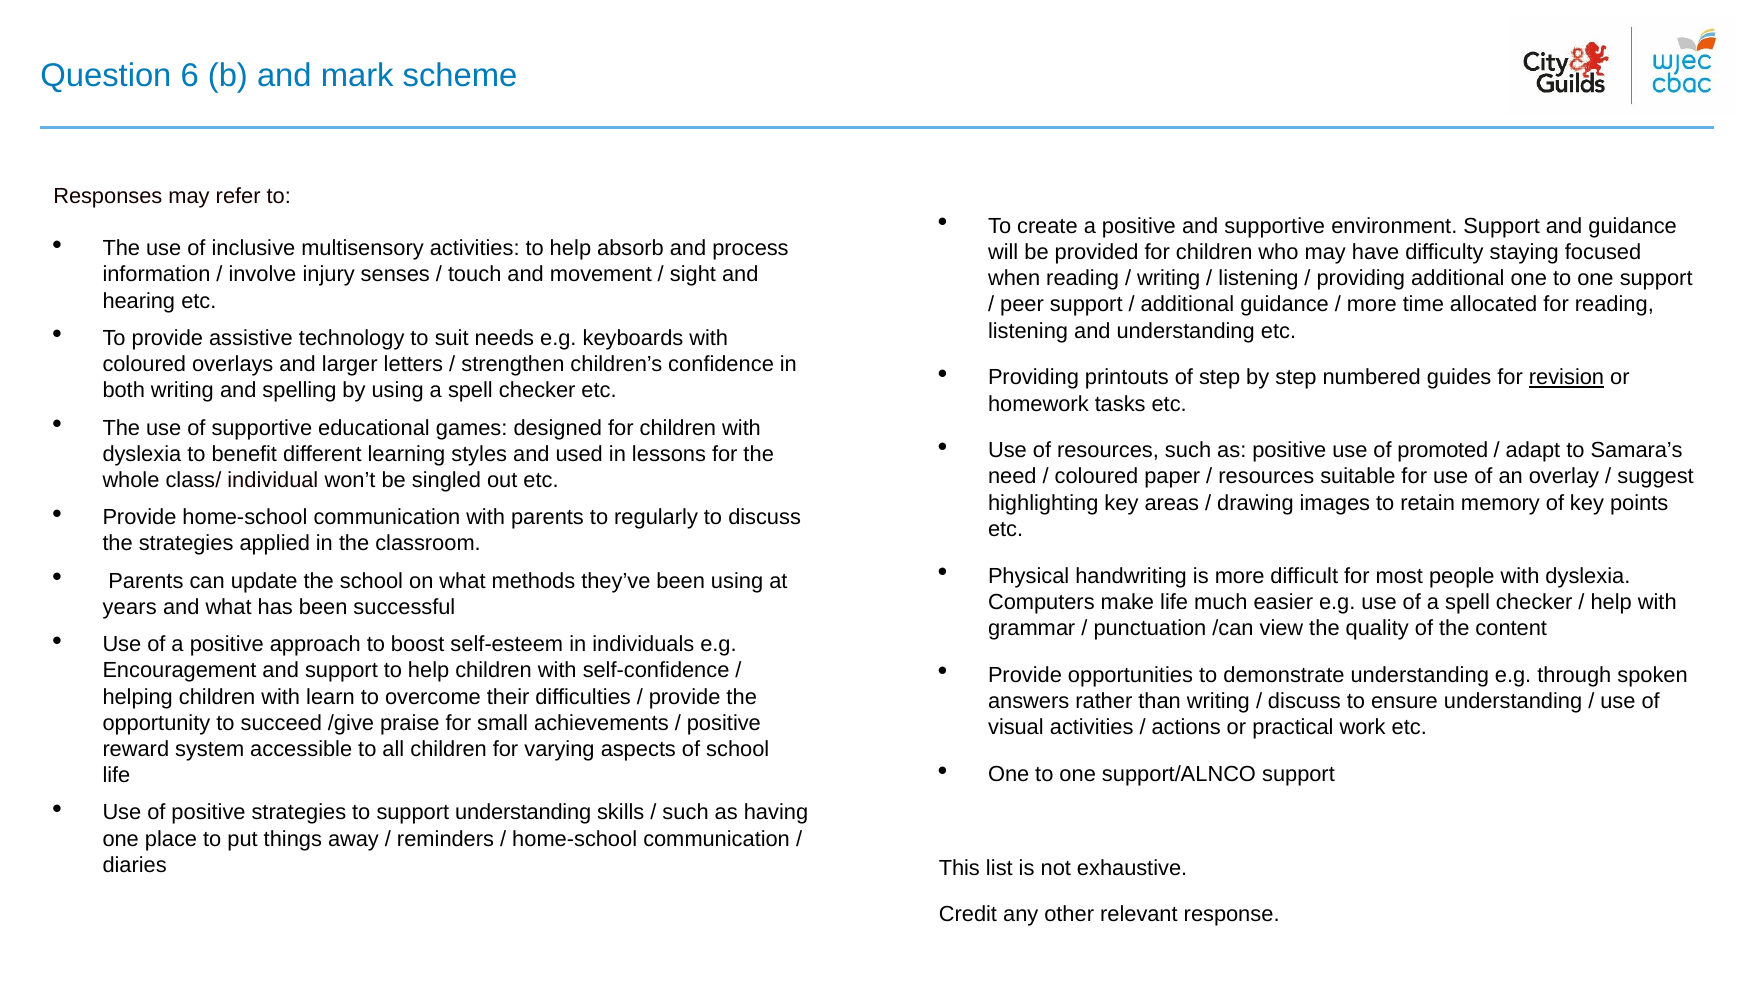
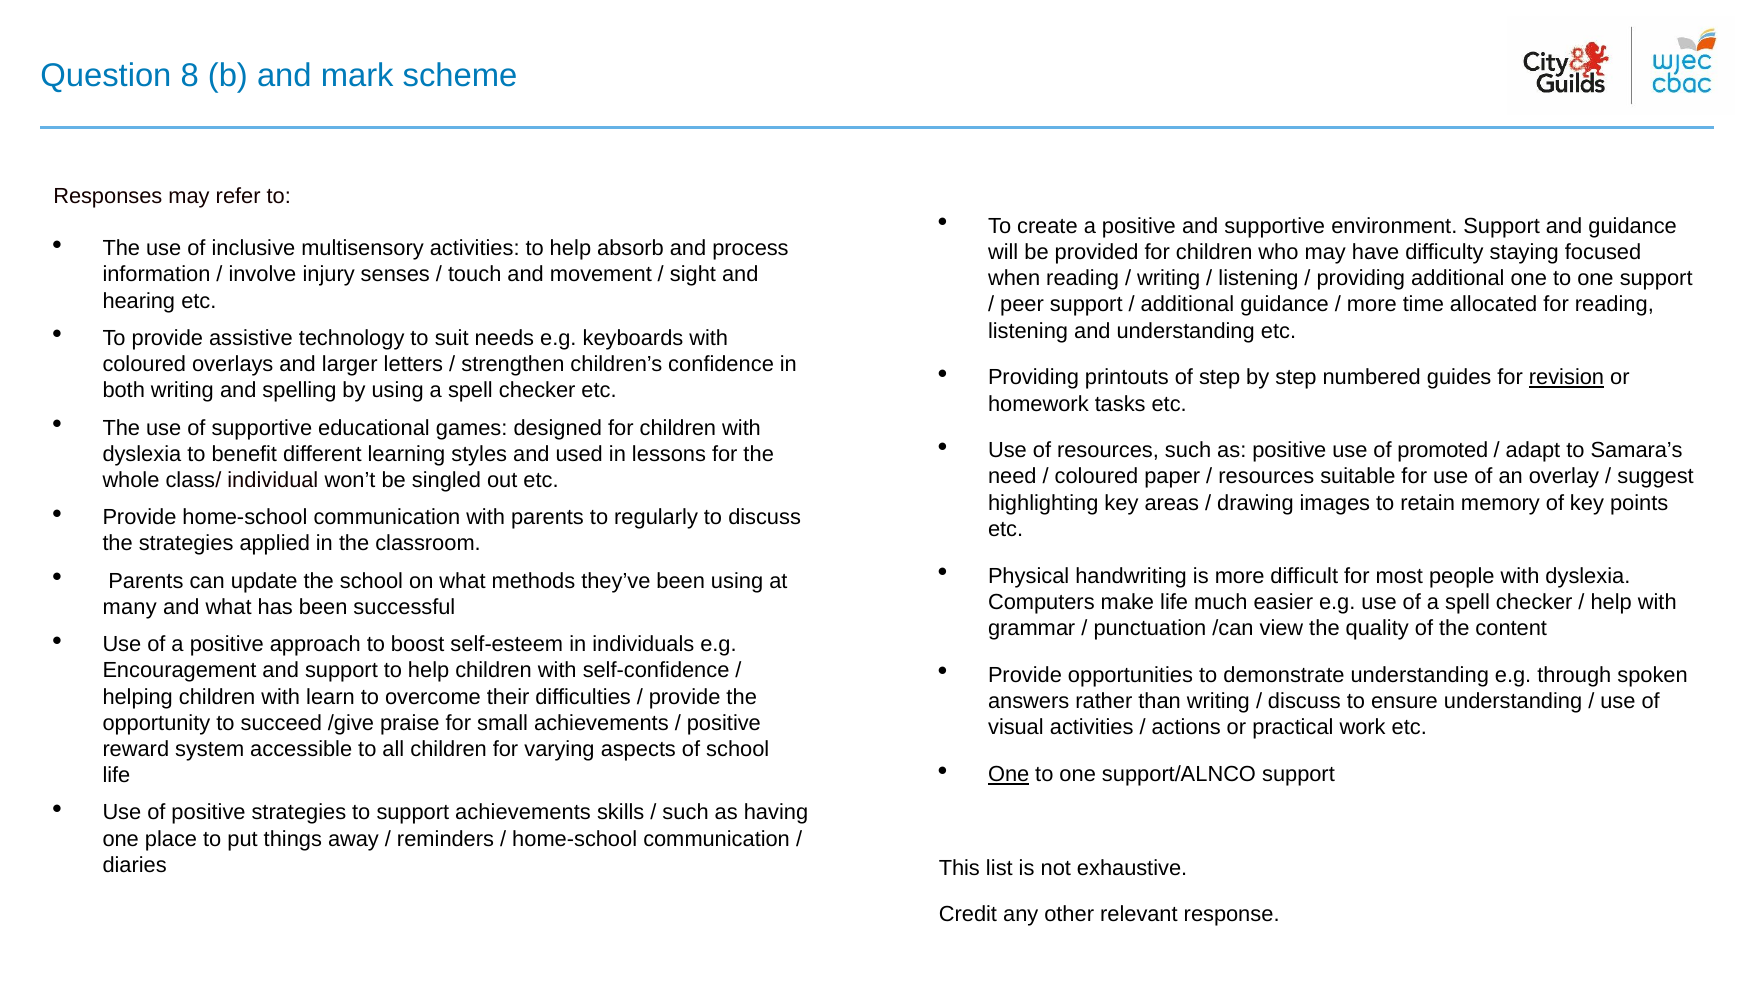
6: 6 -> 8 (190, 76)
years: years -> many (130, 607)
One underline: none -> present (1009, 774)
support understanding: understanding -> achievements (523, 813)
